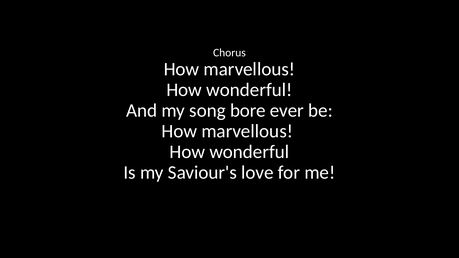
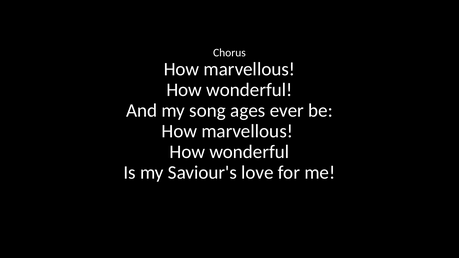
bore: bore -> ages (248, 111)
